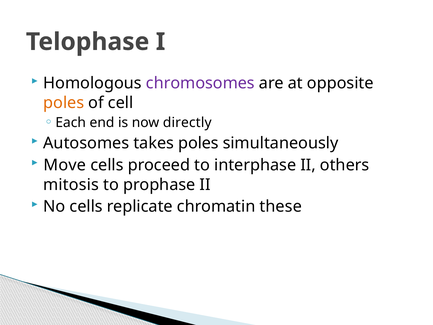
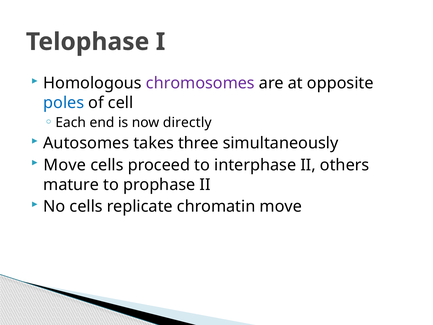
poles colour: orange -> blue (64, 103)
takes poles: poles -> three (198, 143)
mitosis: mitosis -> mature (71, 185)
chromatin these: these -> move (281, 206)
